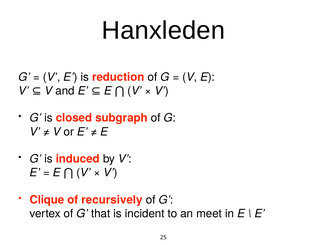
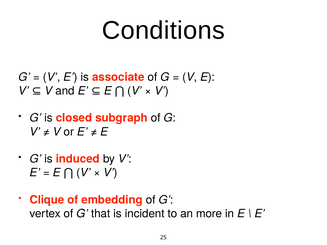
Hanxleden: Hanxleden -> Conditions (163, 31)
reduction: reduction -> associate (118, 77)
recursively: recursively -> embedding (112, 200)
meet: meet -> more (209, 214)
